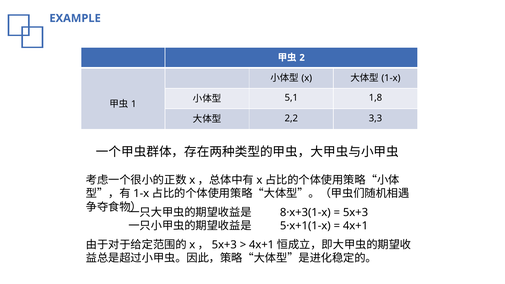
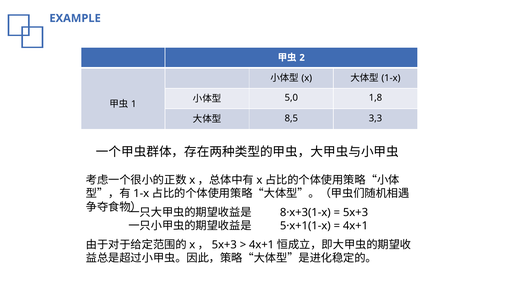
5,1: 5,1 -> 5,0 (291, 98)
2,2: 2,2 -> 8,5 (291, 118)
